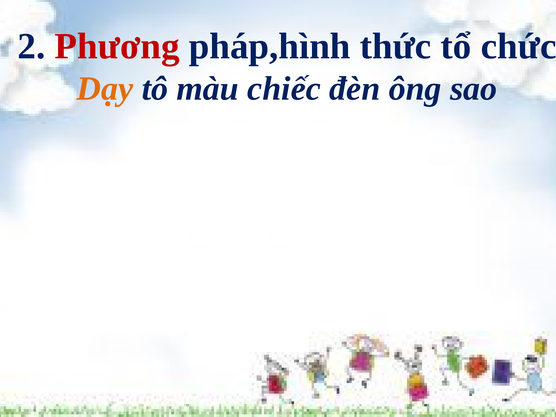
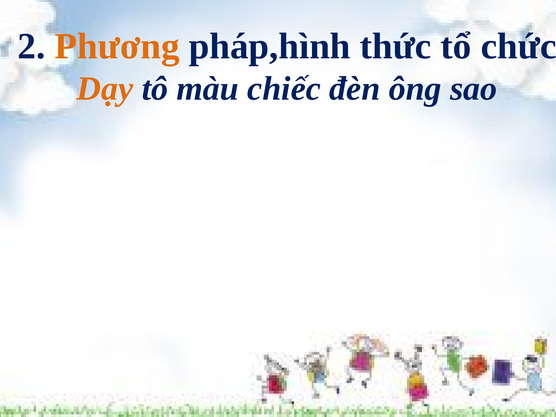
Phương colour: red -> orange (117, 46)
